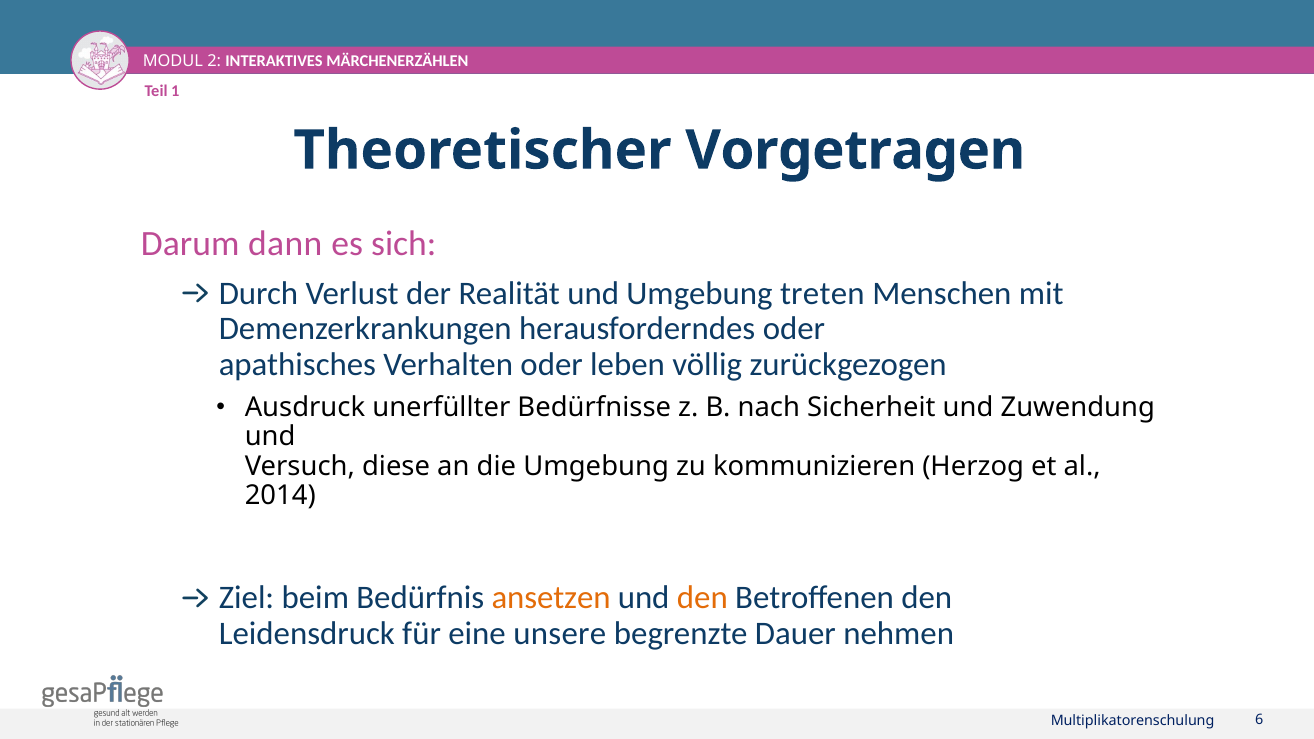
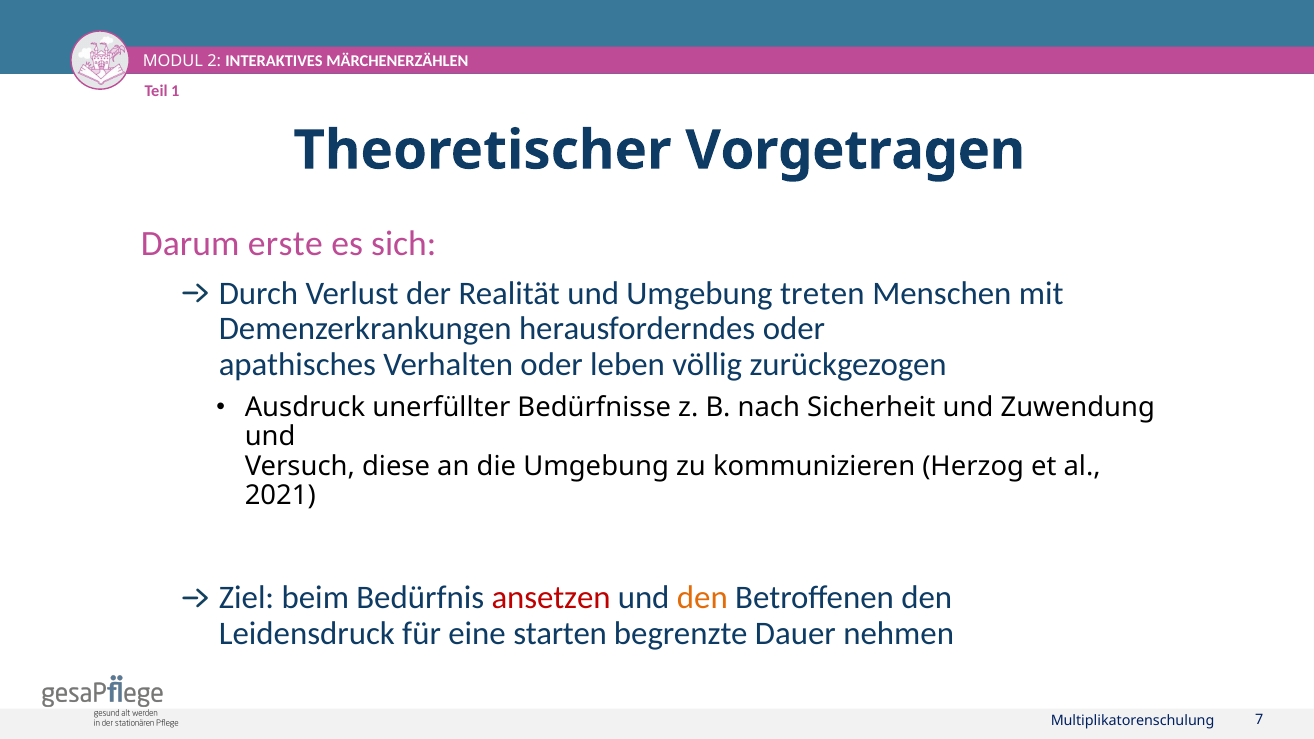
dann: dann -> erste (285, 244)
2014: 2014 -> 2021 (280, 496)
ansetzen colour: orange -> red (551, 598)
unsere: unsere -> starten (560, 633)
6: 6 -> 7 (1259, 719)
